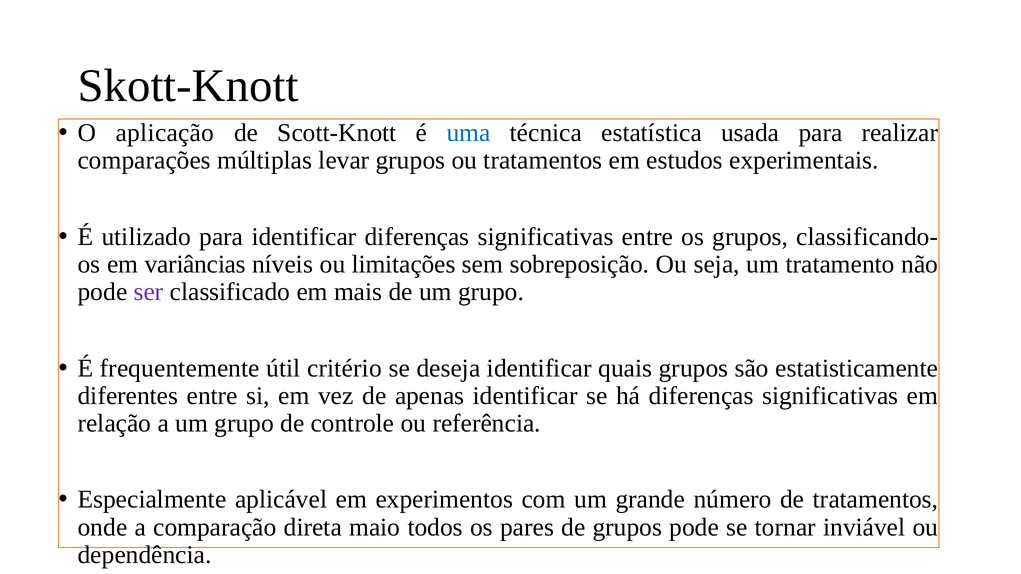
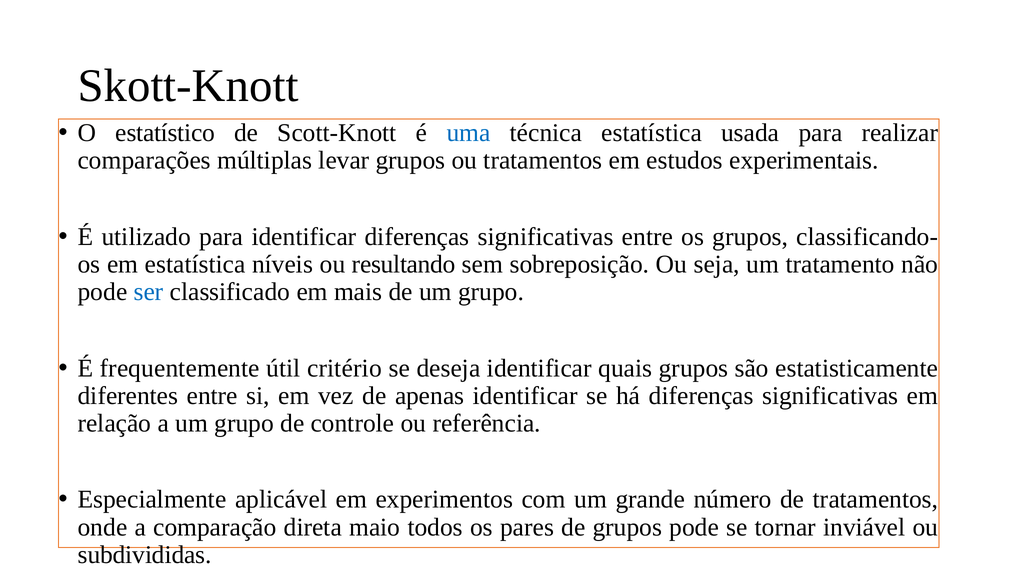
aplicação: aplicação -> estatístico (165, 133)
em variâncias: variâncias -> estatística (195, 264)
limitações: limitações -> resultando (404, 264)
ser colour: purple -> blue (149, 292)
dependência: dependência -> subdivididas (145, 555)
